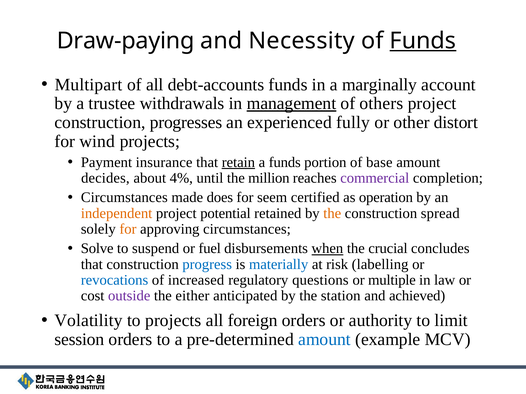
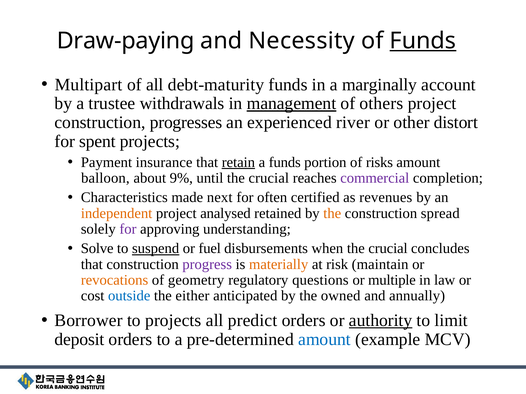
debt-accounts: debt-accounts -> debt-maturity (216, 85)
fully: fully -> river (353, 123)
wind: wind -> spent (97, 141)
base: base -> risks (379, 162)
decides: decides -> balloon (105, 178)
4%: 4% -> 9% (181, 178)
until the million: million -> crucial (269, 178)
Circumstances: Circumstances -> Characteristics (124, 198)
does: does -> next (220, 198)
seem: seem -> often (272, 198)
operation: operation -> revenues (386, 198)
potential: potential -> analysed (225, 214)
for colour: orange -> purple (128, 229)
approving circumstances: circumstances -> understanding (247, 229)
suspend underline: none -> present (156, 249)
when underline: present -> none (327, 249)
progress colour: blue -> purple (207, 265)
materially colour: blue -> orange (279, 265)
labelling: labelling -> maintain (380, 265)
revocations colour: blue -> orange (115, 280)
increased: increased -> geometry (196, 280)
outside colour: purple -> blue (129, 296)
station: station -> owned (341, 296)
achieved: achieved -> annually (417, 296)
Volatility: Volatility -> Borrower (89, 321)
foreign: foreign -> predict (253, 321)
authority underline: none -> present (381, 321)
session: session -> deposit (79, 340)
